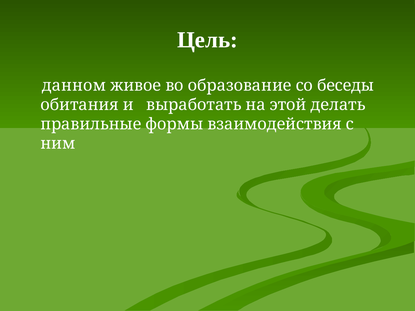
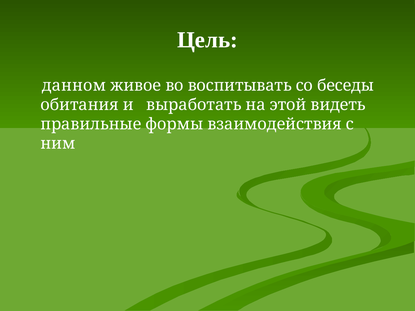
образование: образование -> воспитывать (240, 86)
делать: делать -> видеть (338, 105)
